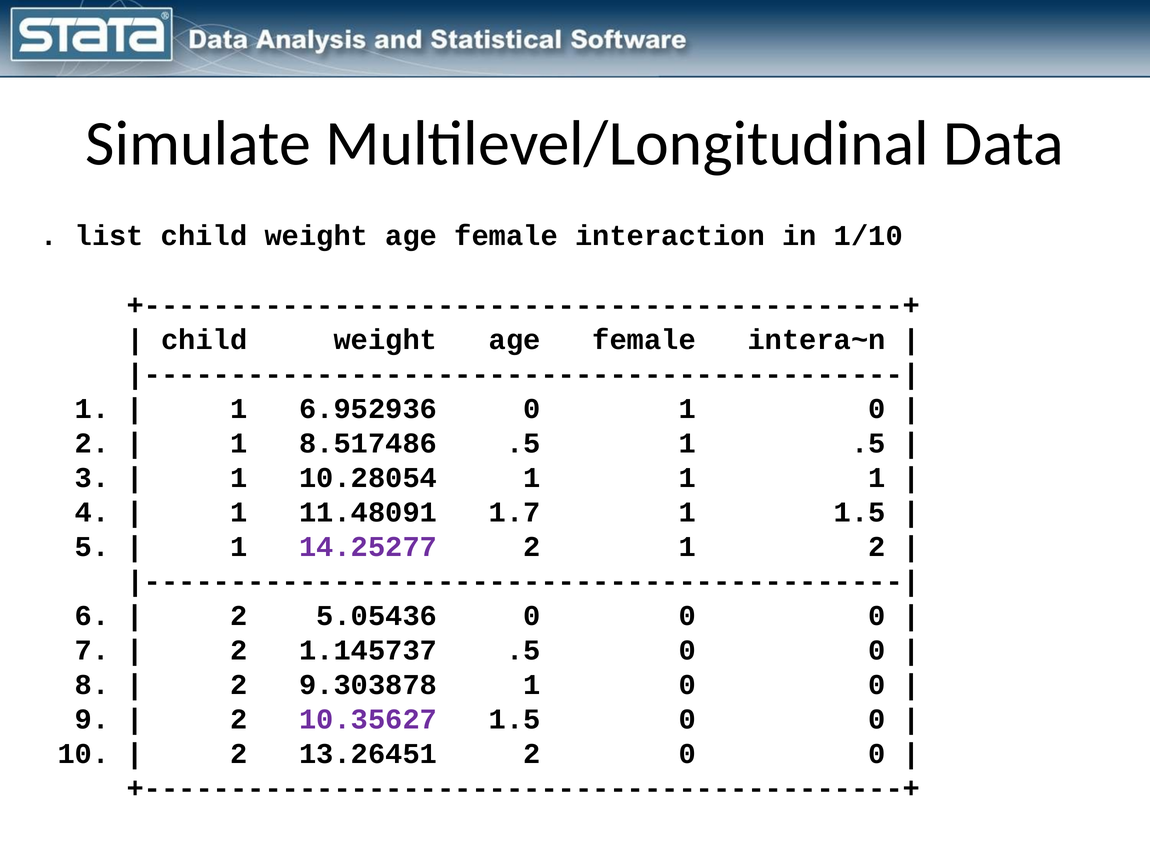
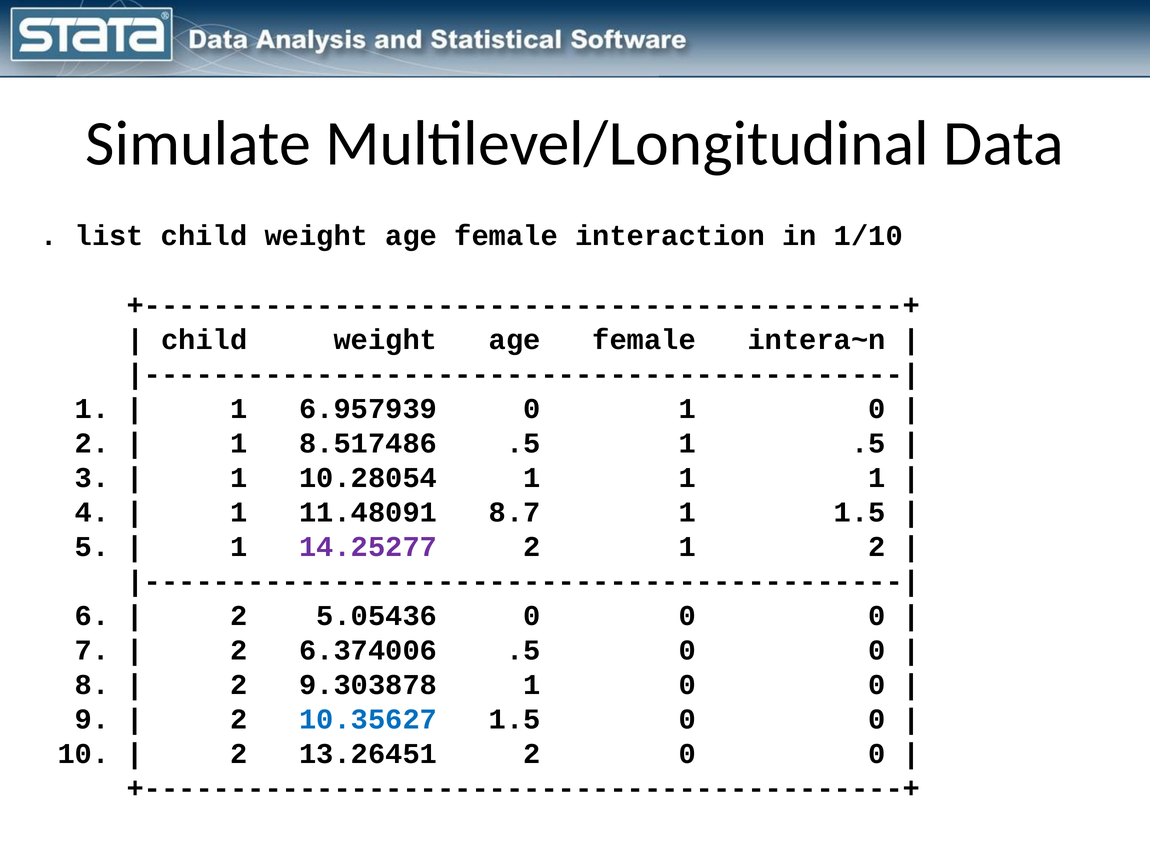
6.952936: 6.952936 -> 6.957939 (368, 408)
1.7: 1.7 -> 8.7 (515, 512)
1.145737: 1.145737 -> 6.374006 (368, 650)
10.35627 colour: purple -> blue (368, 719)
